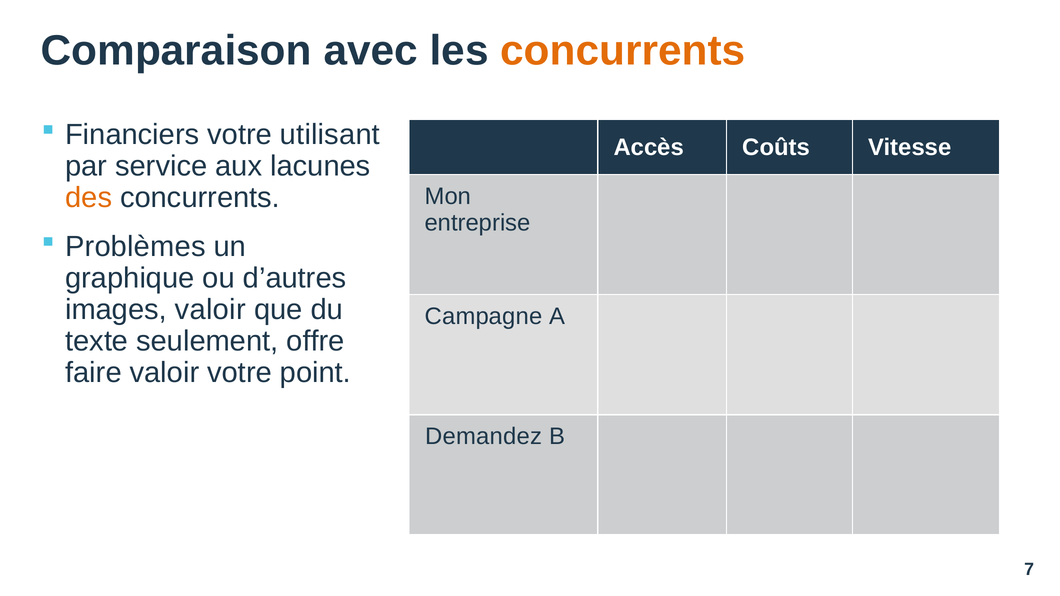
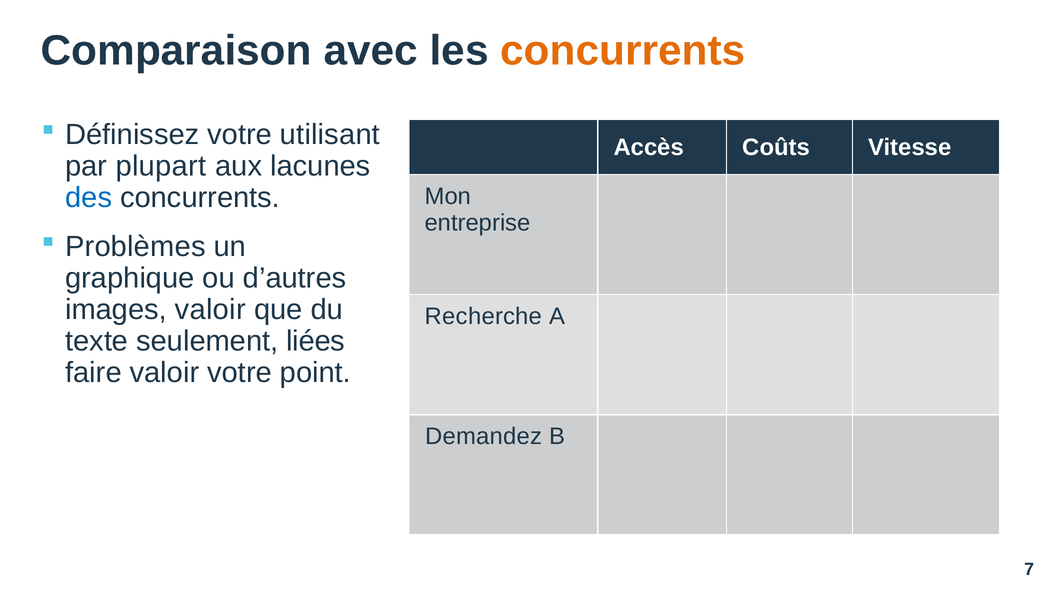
Financiers: Financiers -> Définissez (132, 135)
service: service -> plupart (161, 166)
des colour: orange -> blue (89, 198)
Campagne: Campagne -> Recherche (484, 317)
offre: offre -> liées (316, 341)
